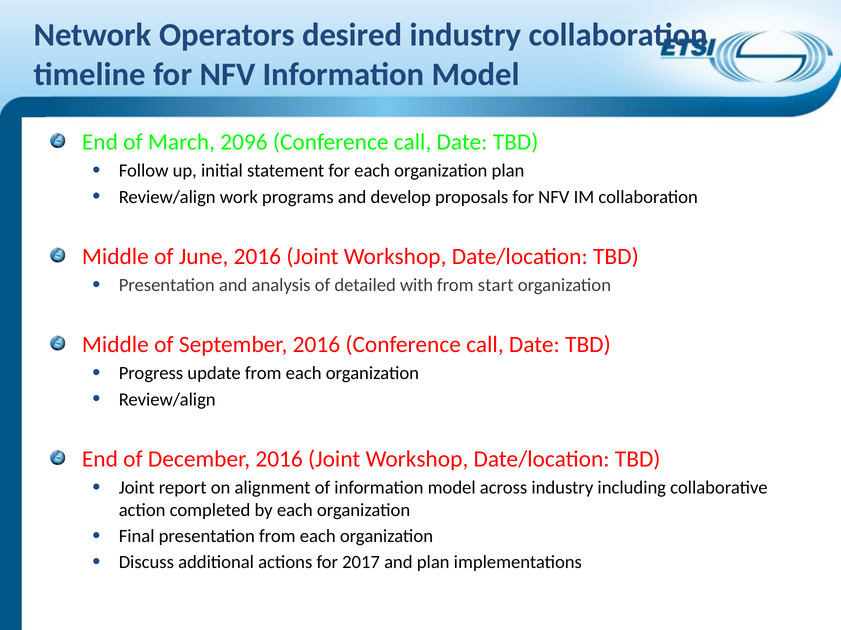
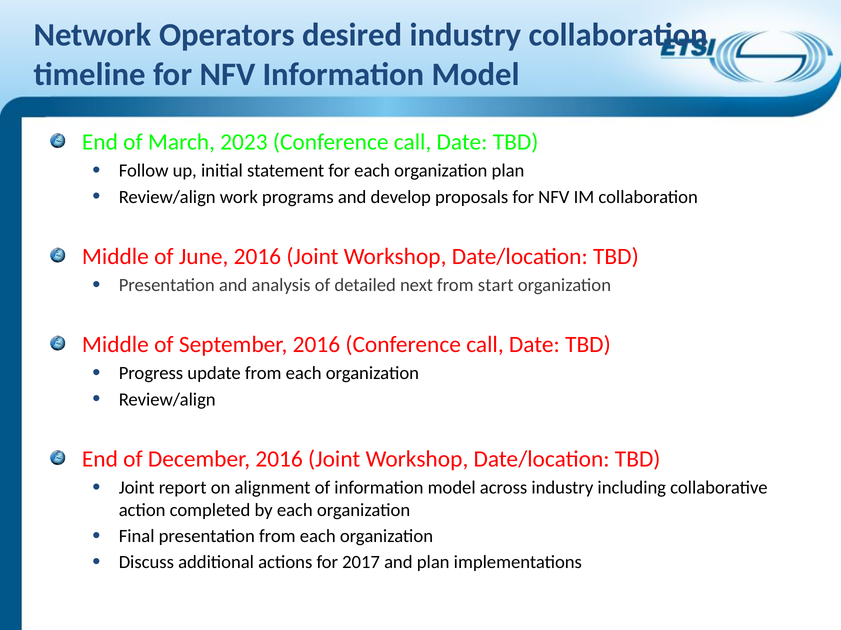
2096: 2096 -> 2023 (244, 142)
with: with -> next (417, 285)
